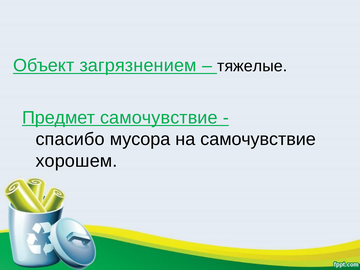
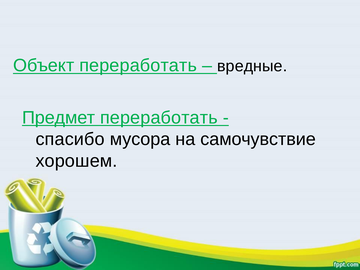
Объект загрязнением: загрязнением -> переработать (138, 66)
тяжелые: тяжелые -> вредные (252, 66)
Предмет самочувствие: самочувствие -> переработать (159, 118)
